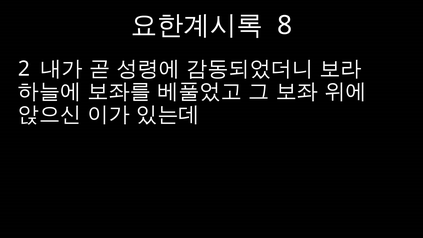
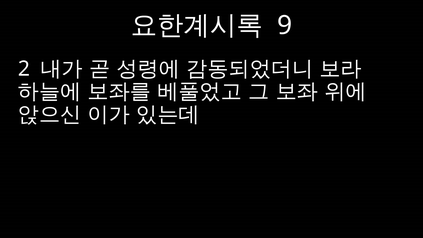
8: 8 -> 9 (285, 25)
